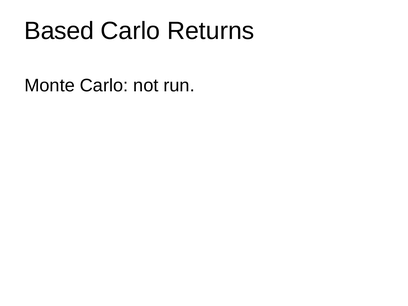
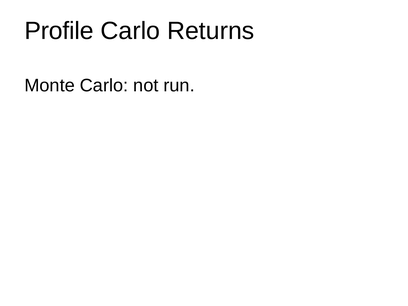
Based: Based -> Profile (59, 31)
